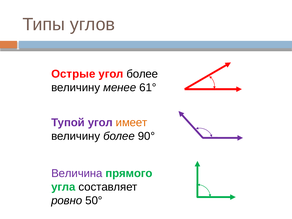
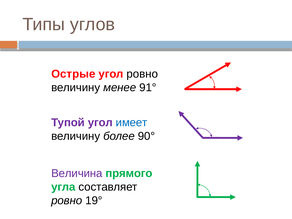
угол более: более -> ровно (142, 74)
61°: 61° -> 91° (148, 88)
имеет colour: orange -> blue (132, 123)
50°: 50° -> 19° (94, 201)
